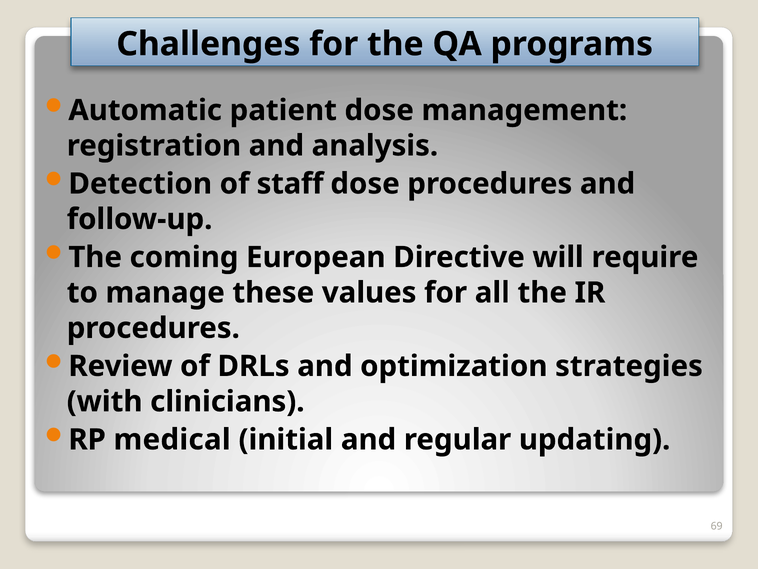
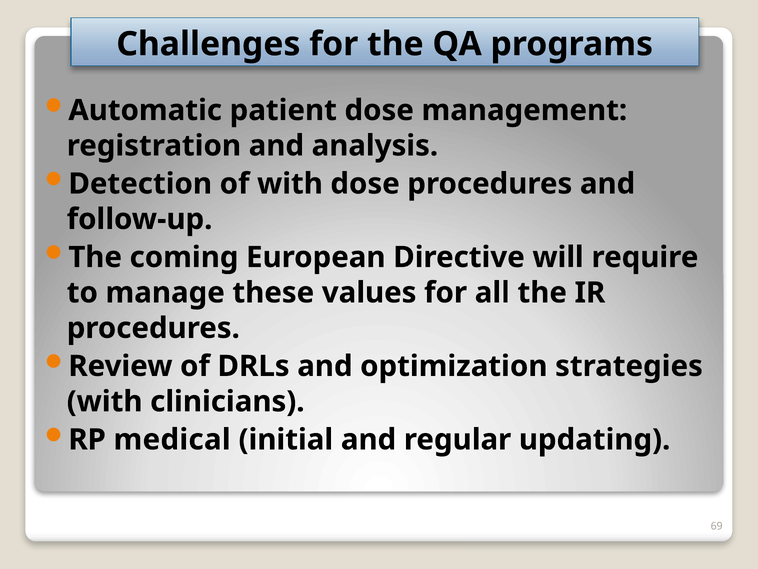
of staff: staff -> with (290, 184)
